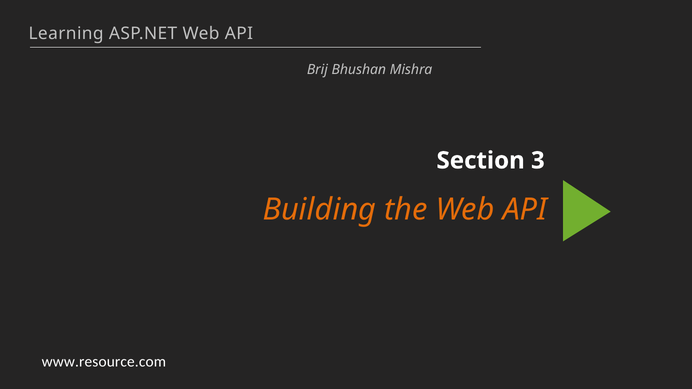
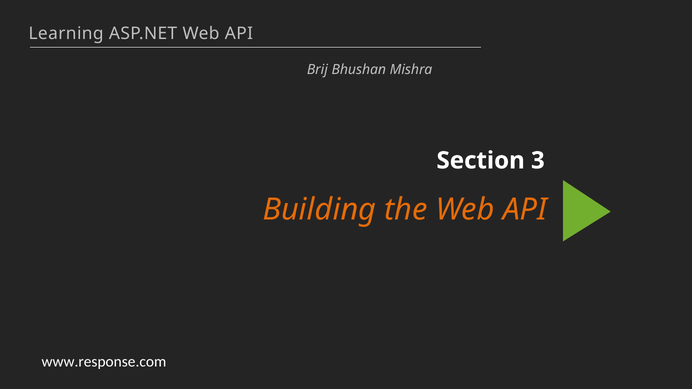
www.resource.com: www.resource.com -> www.response.com (104, 362)
